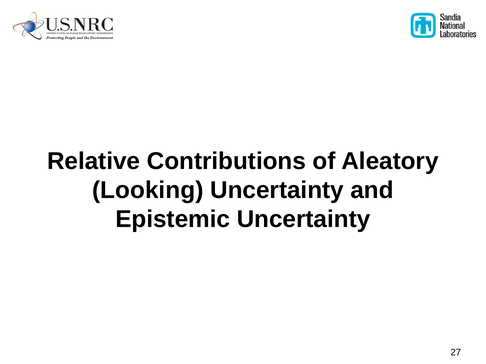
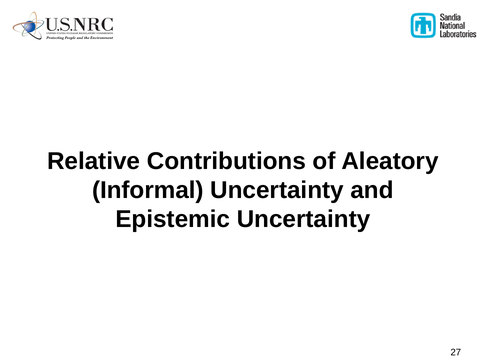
Looking: Looking -> Informal (148, 190)
